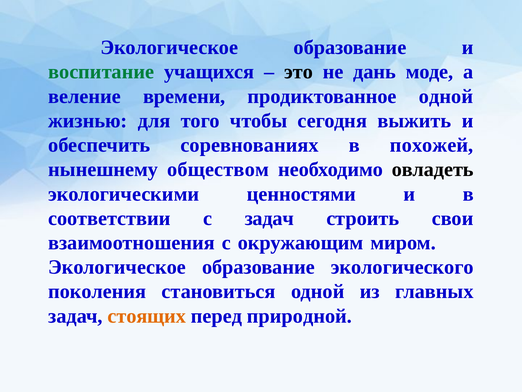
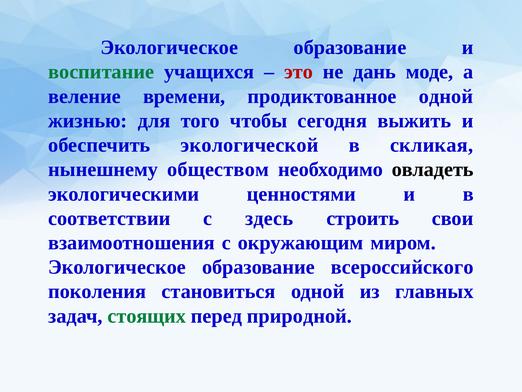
это colour: black -> red (298, 72)
соревнованиях: соревнованиях -> экологической (250, 145)
похожей: похожей -> скликая (432, 145)
с задач: задач -> здесь (269, 218)
экологического: экологического -> всероссийского (402, 267)
стоящих colour: orange -> green (147, 316)
